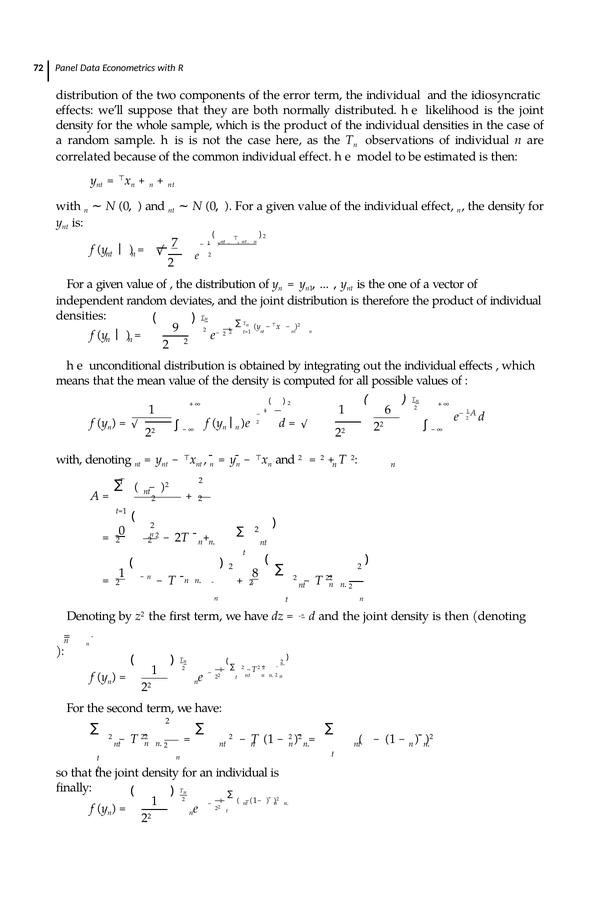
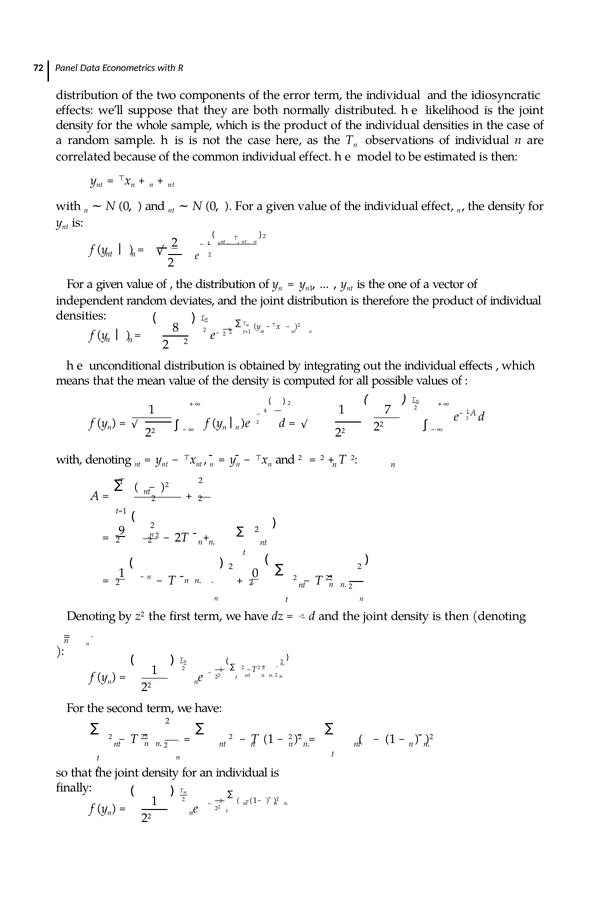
7: 7 -> 2 (175, 242)
9: 9 -> 8 (176, 328)
6: 6 -> 7 (388, 410)
0: 0 -> 9 (122, 531)
8: 8 -> 0 (255, 573)
